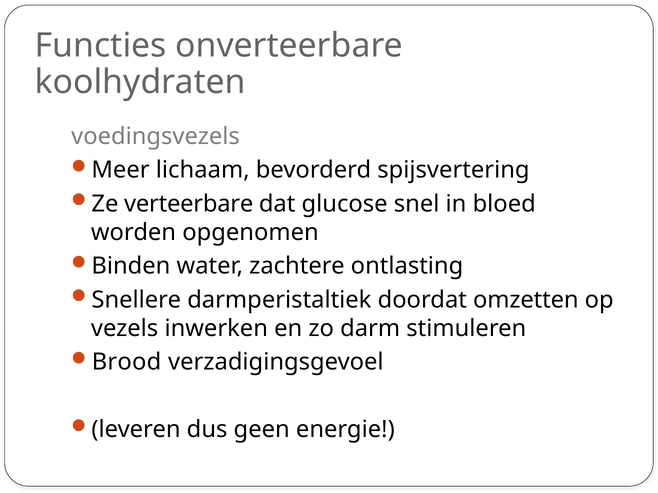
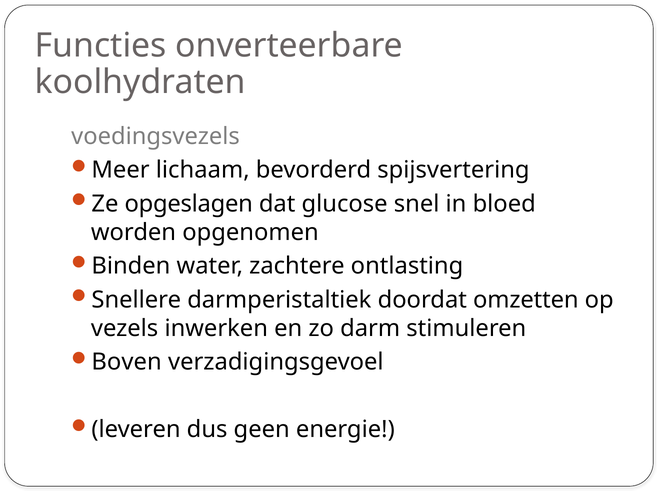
verteerbare: verteerbare -> opgeslagen (189, 204)
Brood: Brood -> Boven (127, 362)
